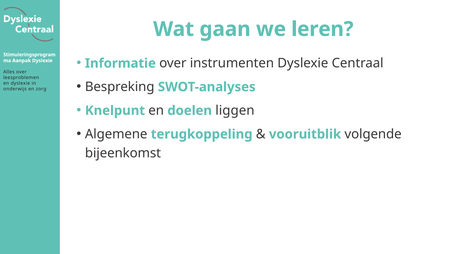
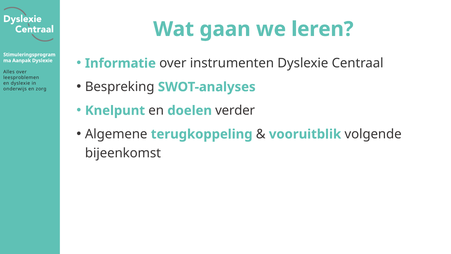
liggen: liggen -> verder (235, 110)
